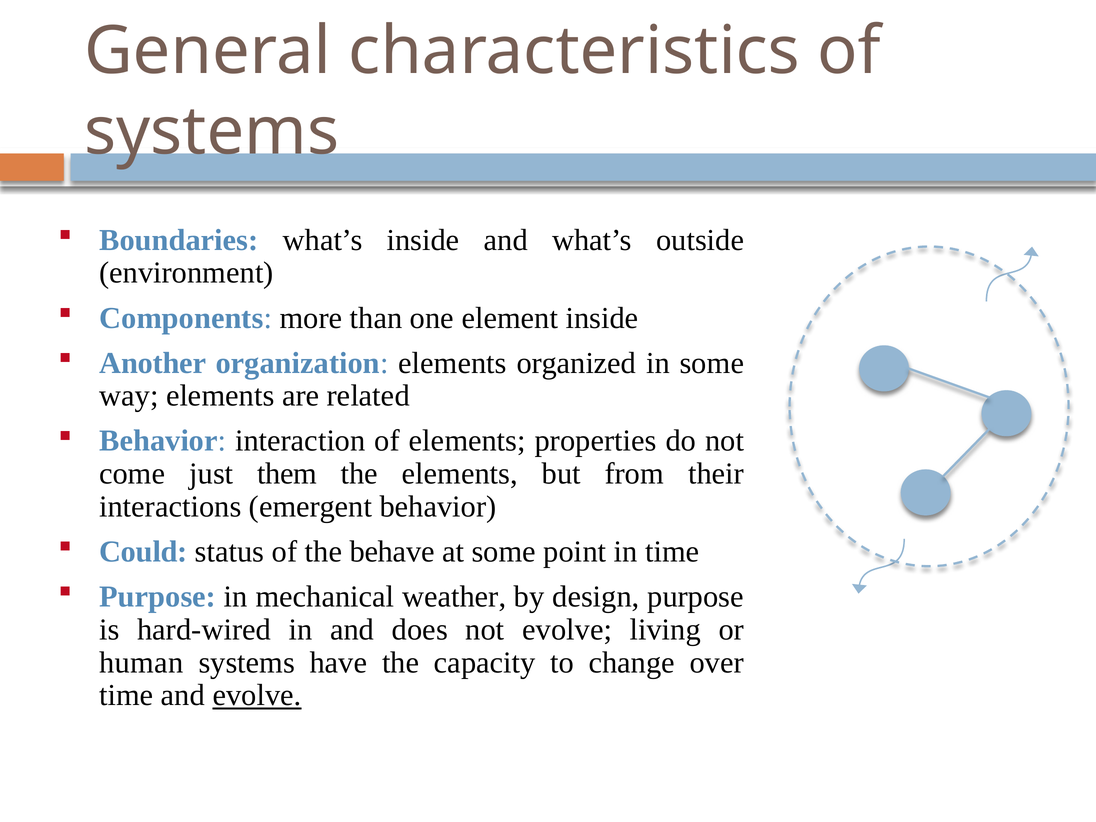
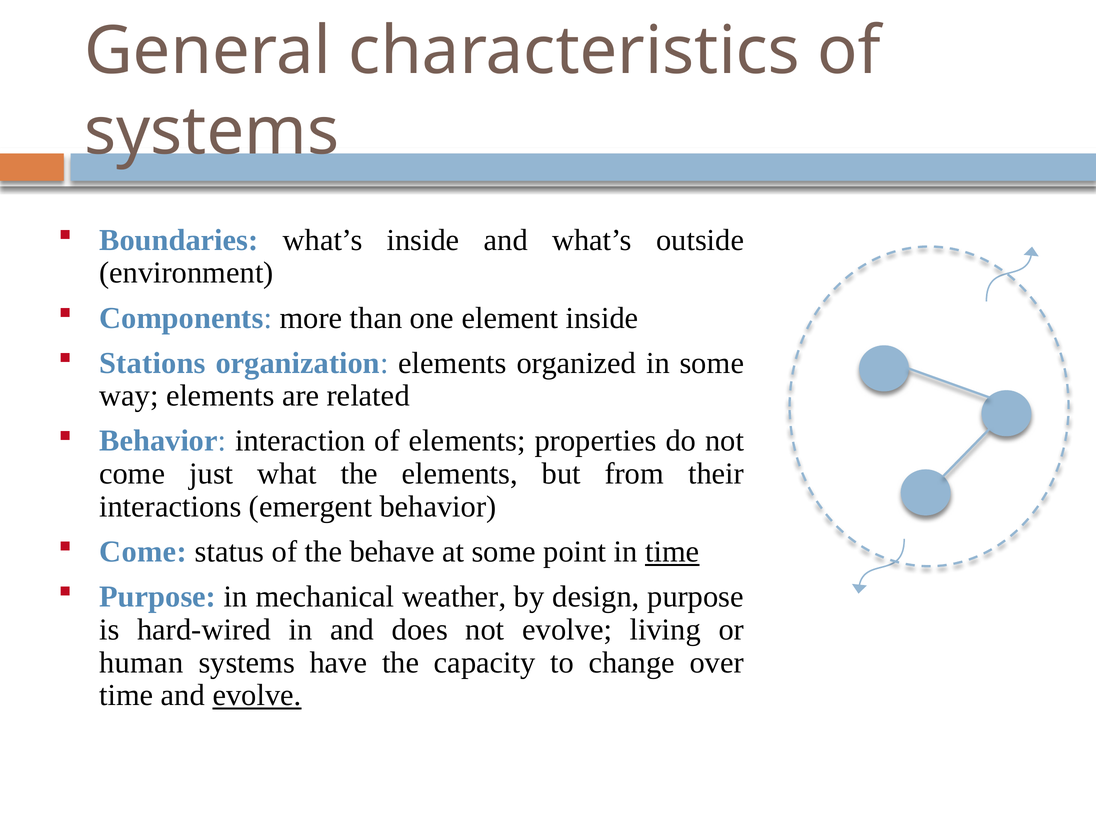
Another: Another -> Stations (152, 363)
them: them -> what (287, 474)
Could: Could -> Come (143, 552)
time underline: none -> present (672, 552)
